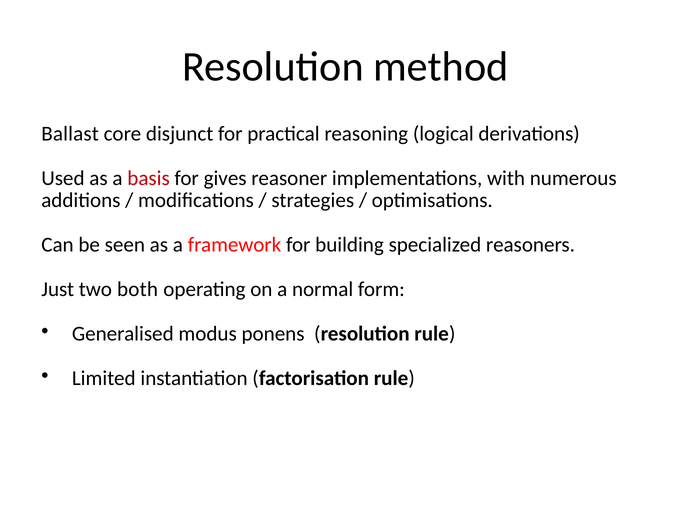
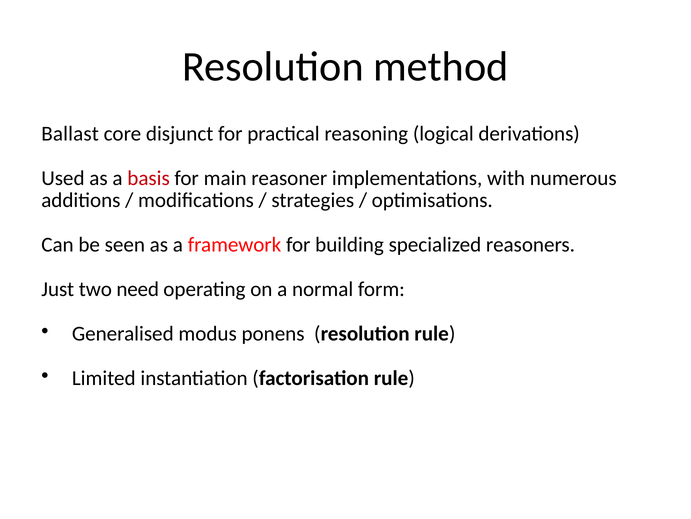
gives: gives -> main (225, 178)
both: both -> need (138, 289)
